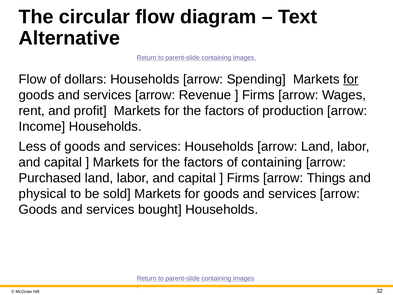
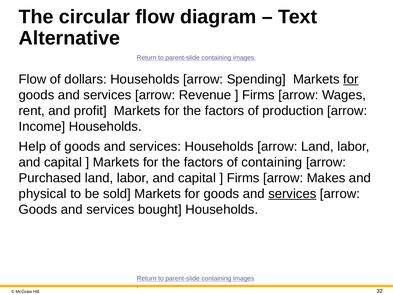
Less: Less -> Help (32, 146)
Things: Things -> Makes (326, 178)
services underline: none -> present (292, 194)
